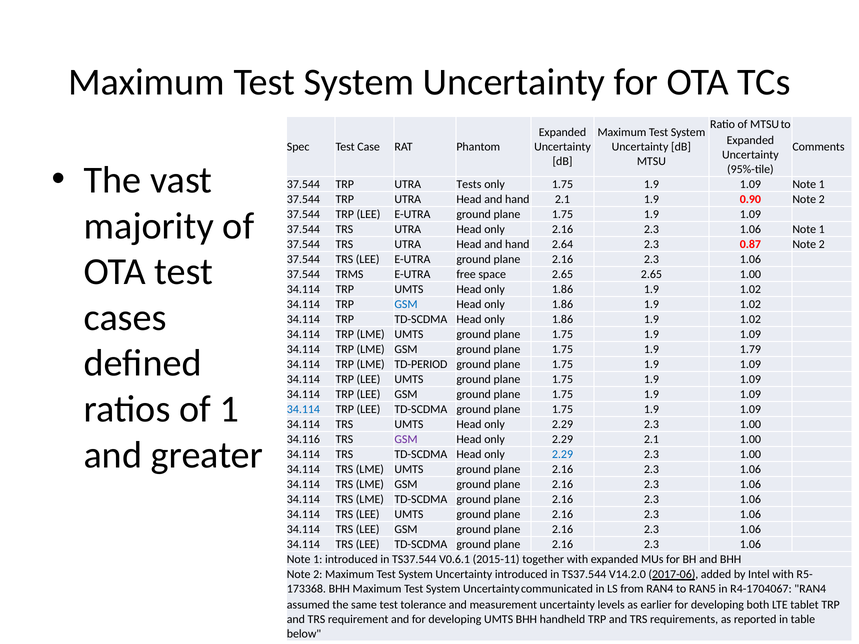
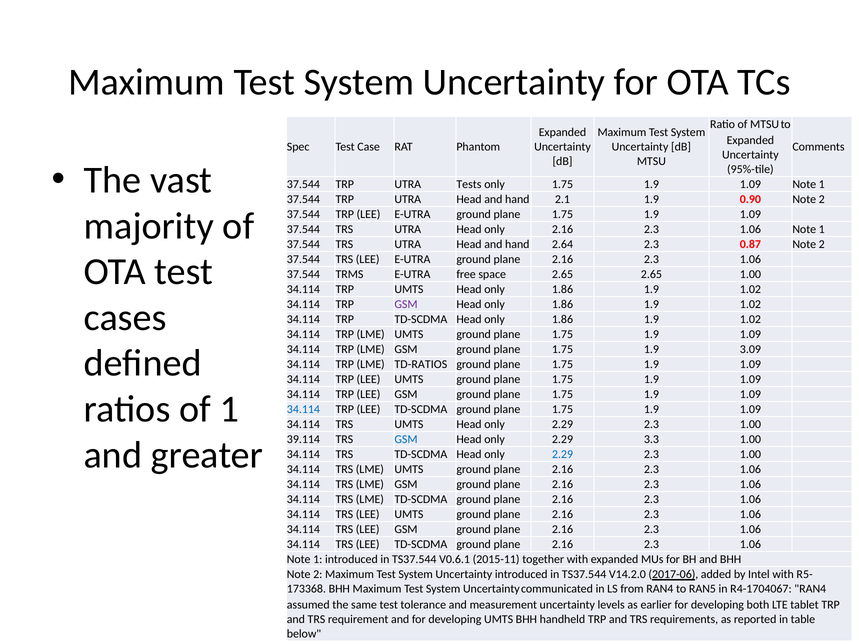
GSM colour: blue -> purple (406, 304)
1.79: 1.79 -> 3.09 (750, 349)
TD-PERIOD: TD-PERIOD -> TD-RATIOS (421, 365)
34.116: 34.116 -> 39.114 (303, 440)
GSM colour: purple -> blue (406, 440)
2.29 2.1: 2.1 -> 3.3 (651, 440)
